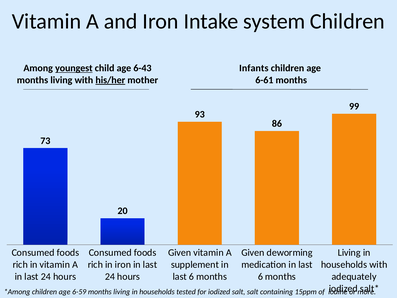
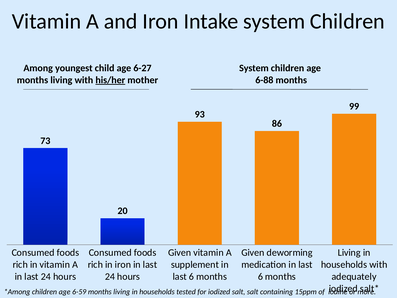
Infants: Infants -> System (254, 68)
youngest underline: present -> none (74, 68)
6-43: 6-43 -> 6-27 (142, 68)
6-61: 6-61 -> 6-88 (264, 80)
